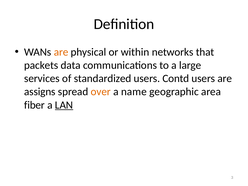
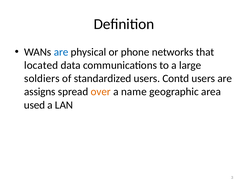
are colour: orange -> blue (61, 52)
within: within -> phone (135, 52)
packets: packets -> located (41, 65)
services: services -> soldiers (42, 79)
fiber: fiber -> used (35, 105)
LAN underline: present -> none (64, 105)
